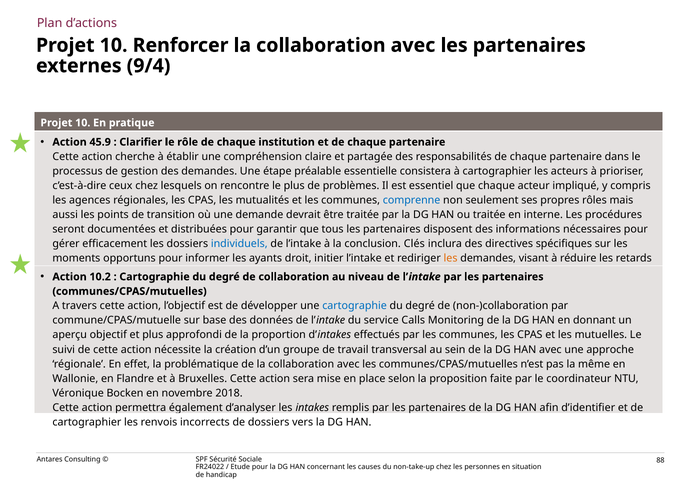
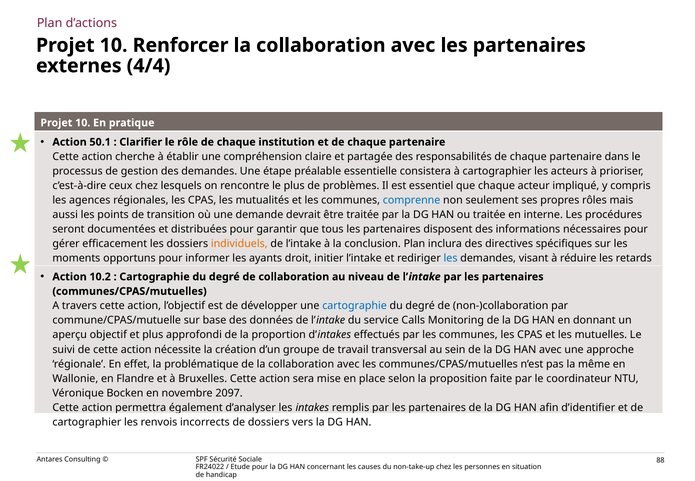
9/4: 9/4 -> 4/4 (149, 66)
45.9: 45.9 -> 50.1 (100, 142)
individuels colour: blue -> orange (239, 244)
conclusion Clés: Clés -> Plan (414, 244)
les colour: orange -> blue (451, 258)
2018: 2018 -> 2097 (229, 393)
